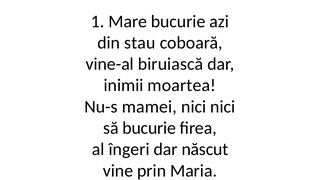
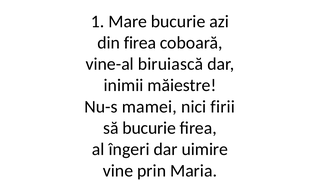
din stau: stau -> firea (140, 43)
moartea: moartea -> măiestre (182, 85)
nici nici: nici -> firii (223, 107)
născut: născut -> uimire (205, 149)
